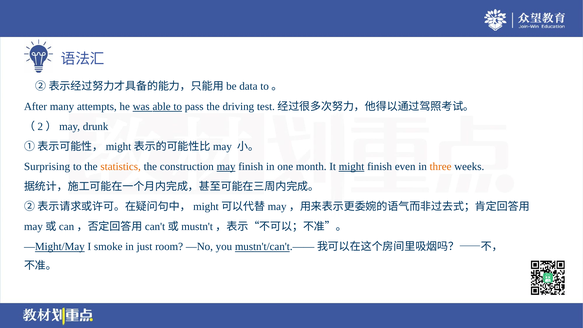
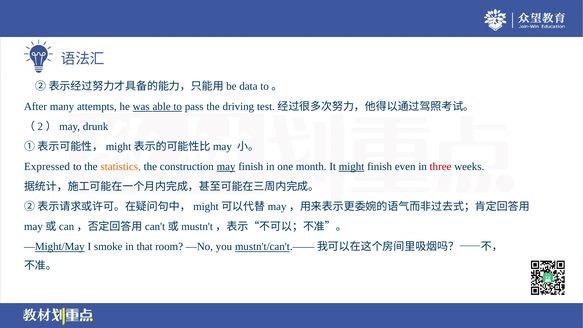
Surprising: Surprising -> Expressed (47, 167)
three colour: orange -> red (441, 167)
just: just -> that (145, 247)
